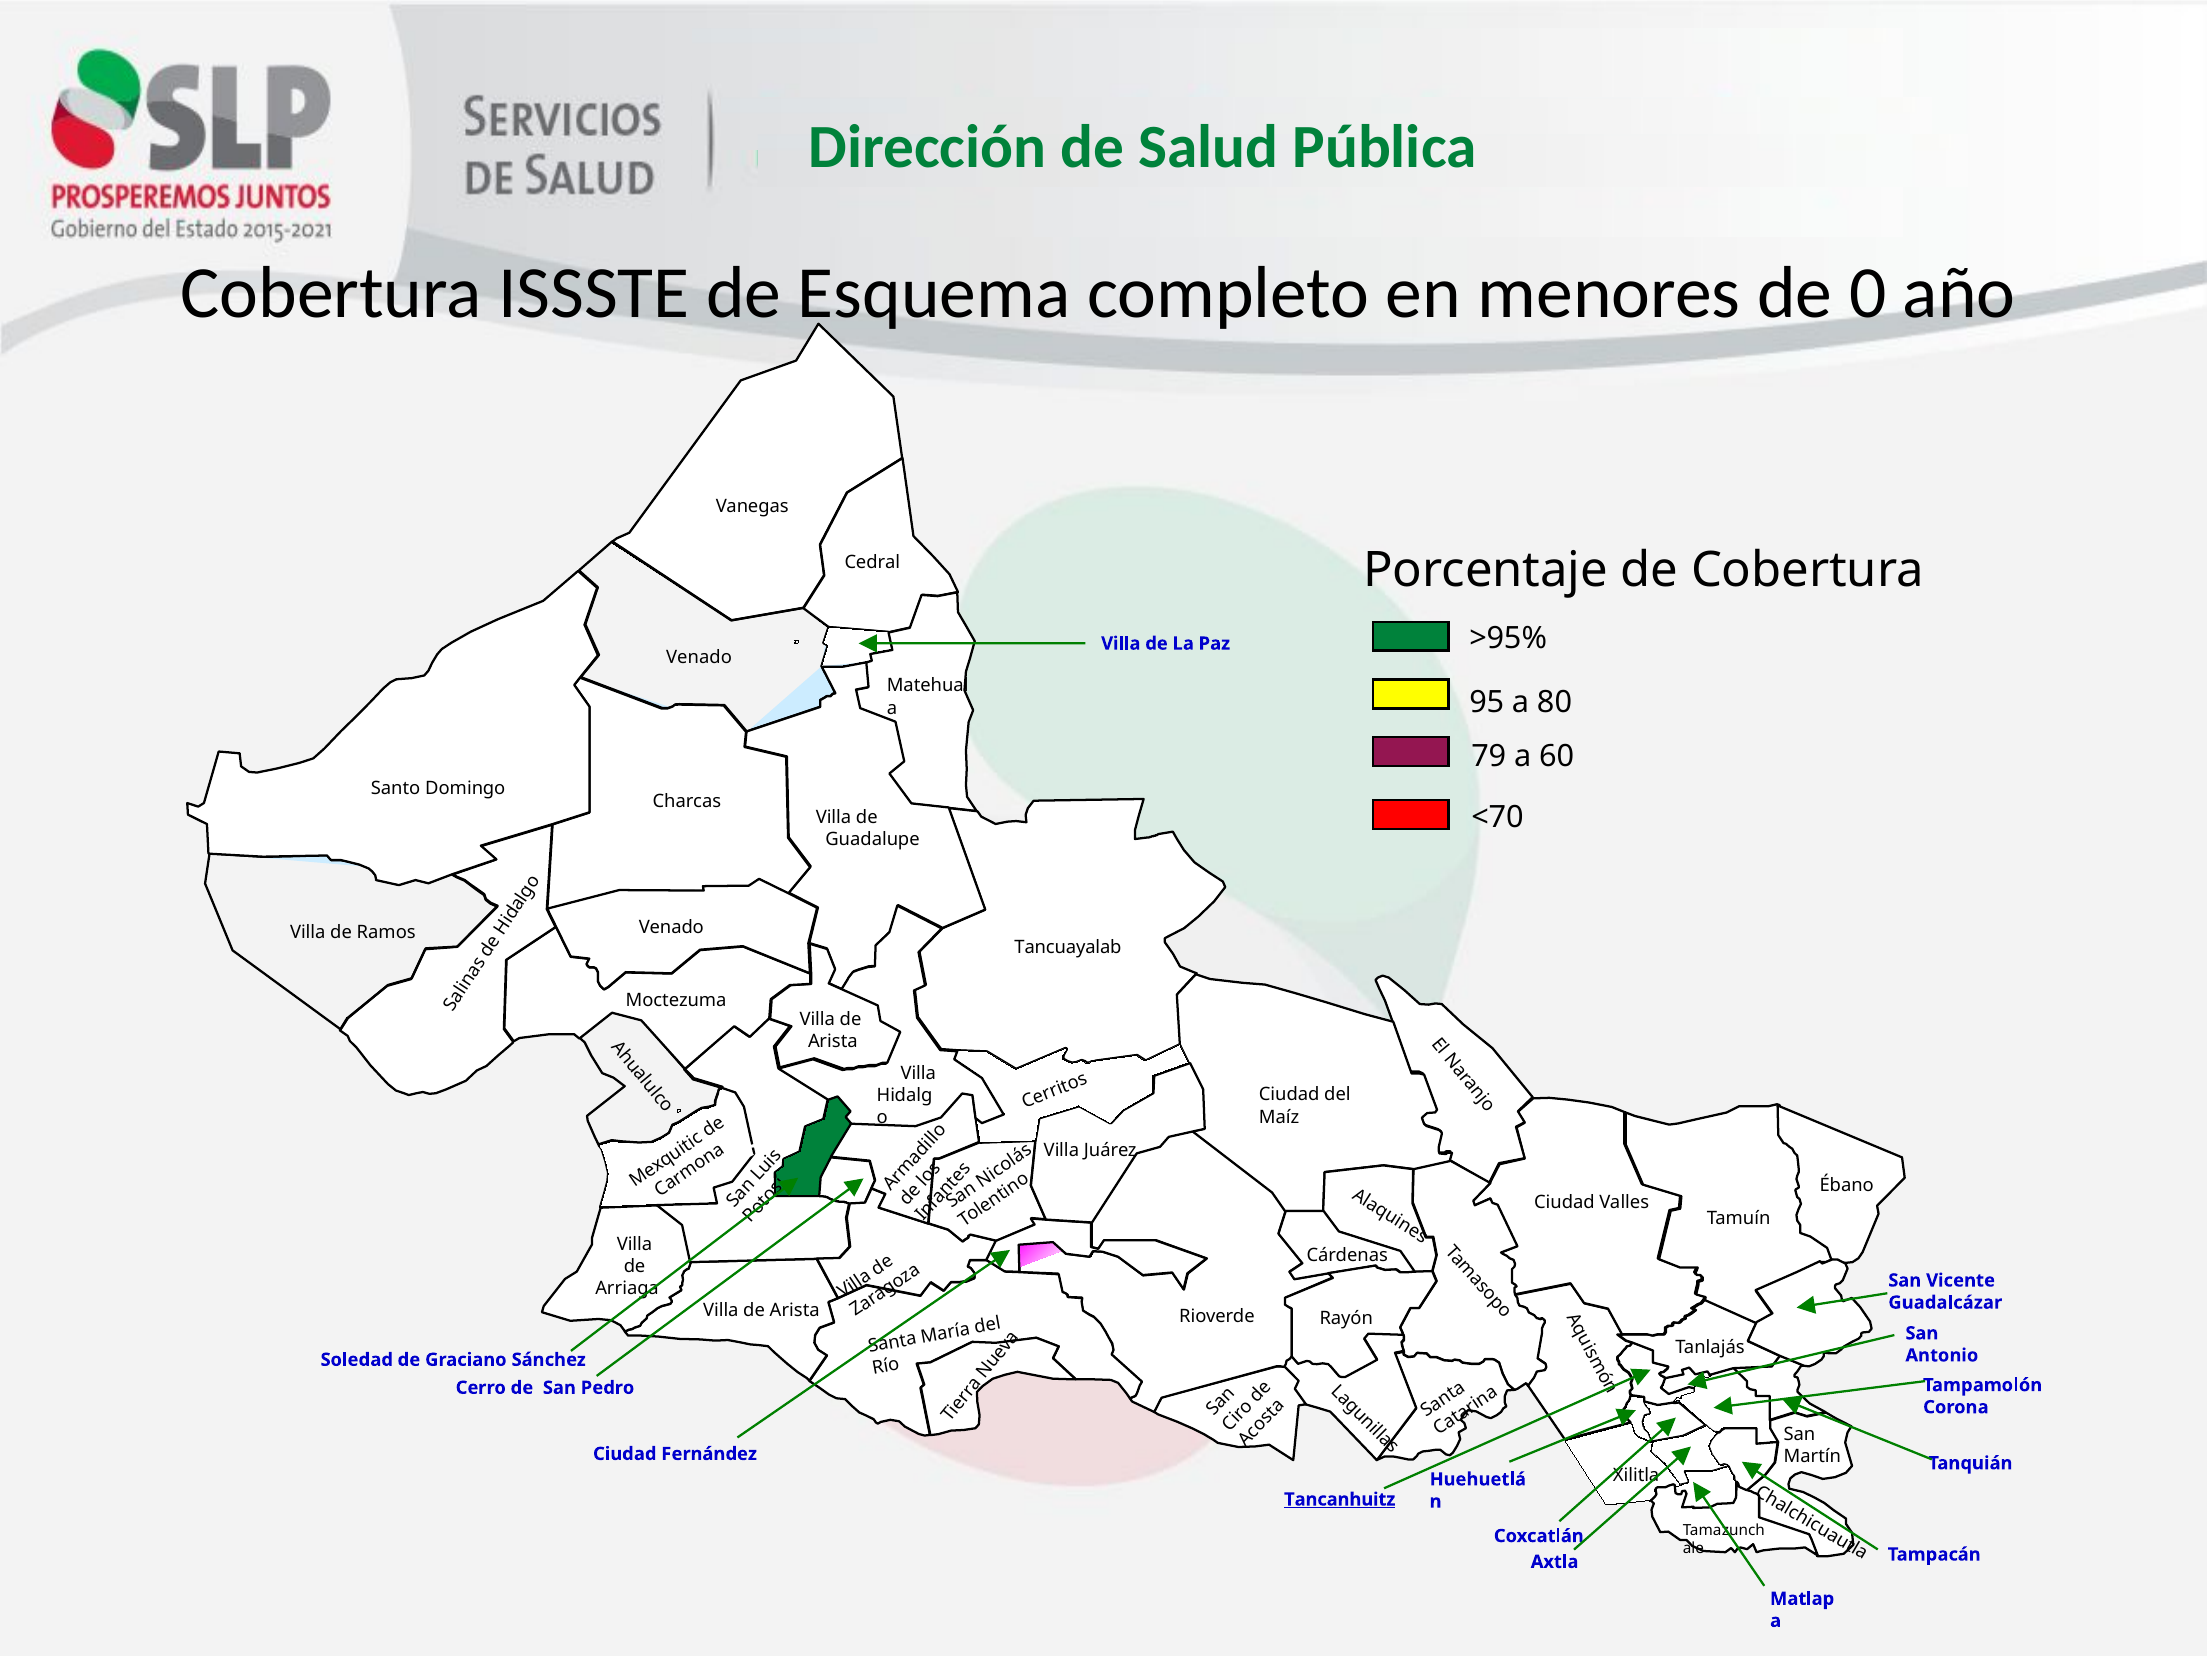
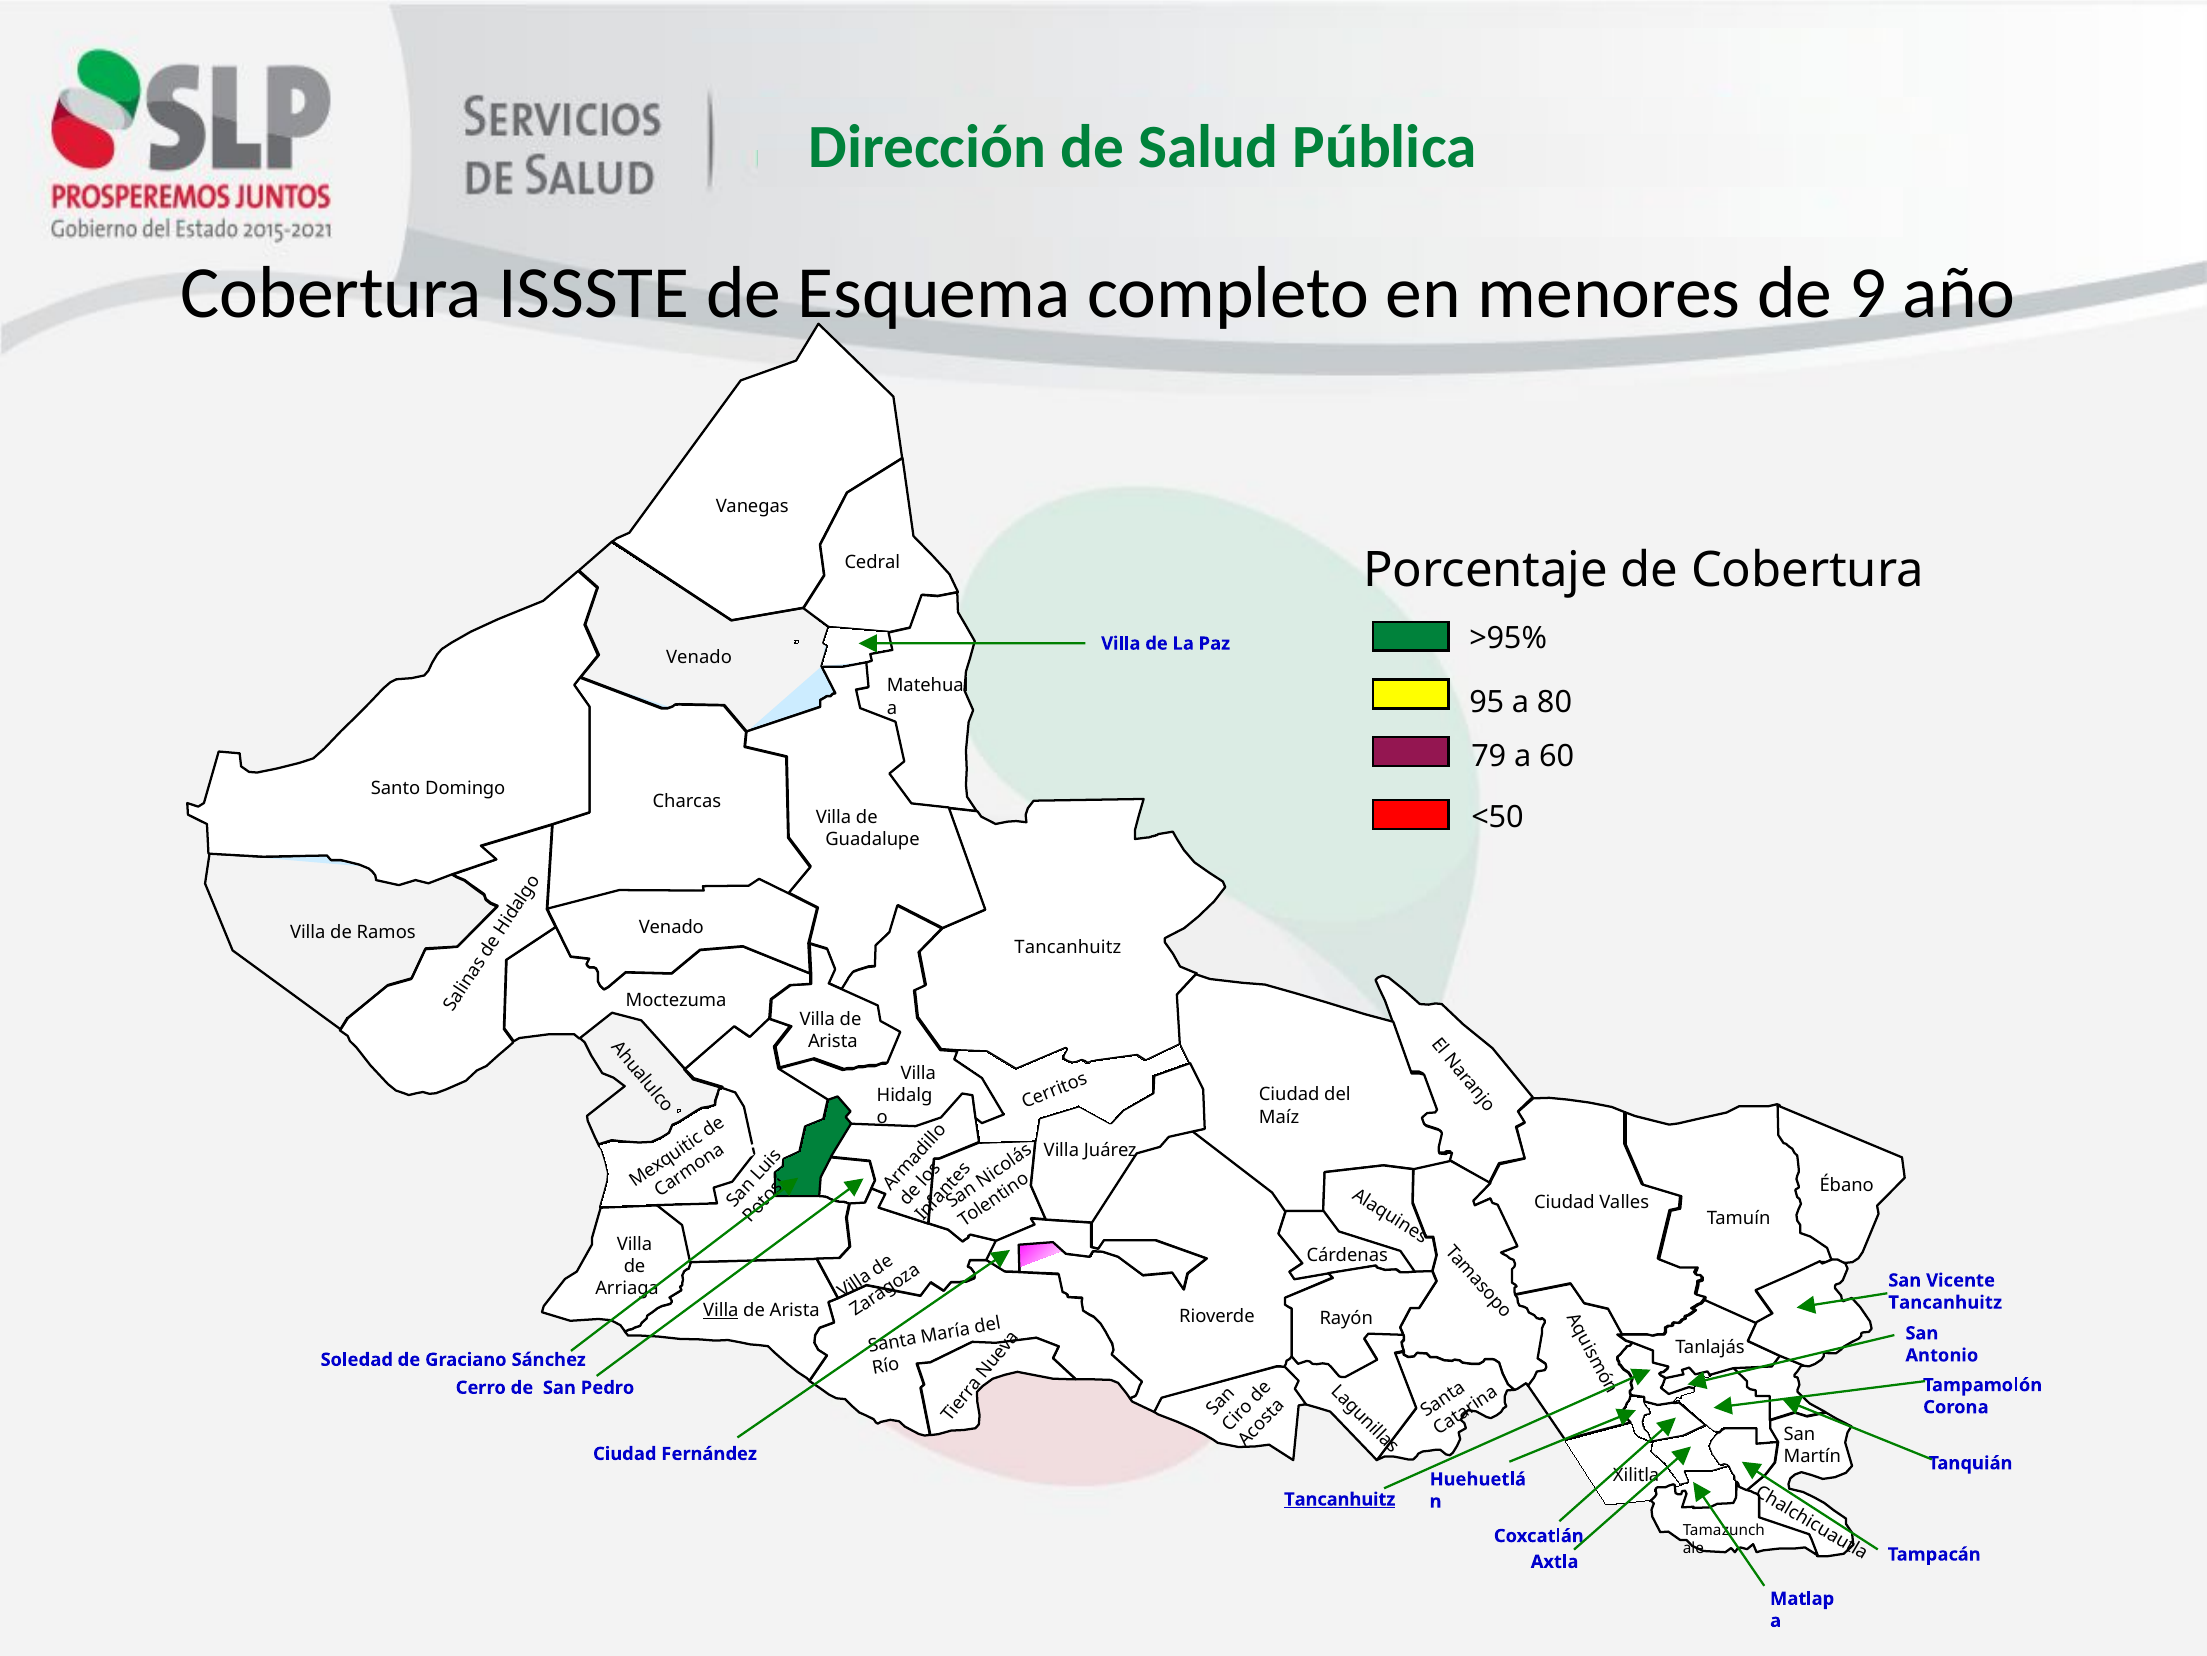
0: 0 -> 9 (1868, 293)
<70: <70 -> <50 (1497, 817)
Tancuayalab: Tancuayalab -> Tancanhuitz (1068, 947)
Guadalcázar: Guadalcázar -> Tancanhuitz (1945, 1302)
Villa underline: none -> present (721, 1310)
